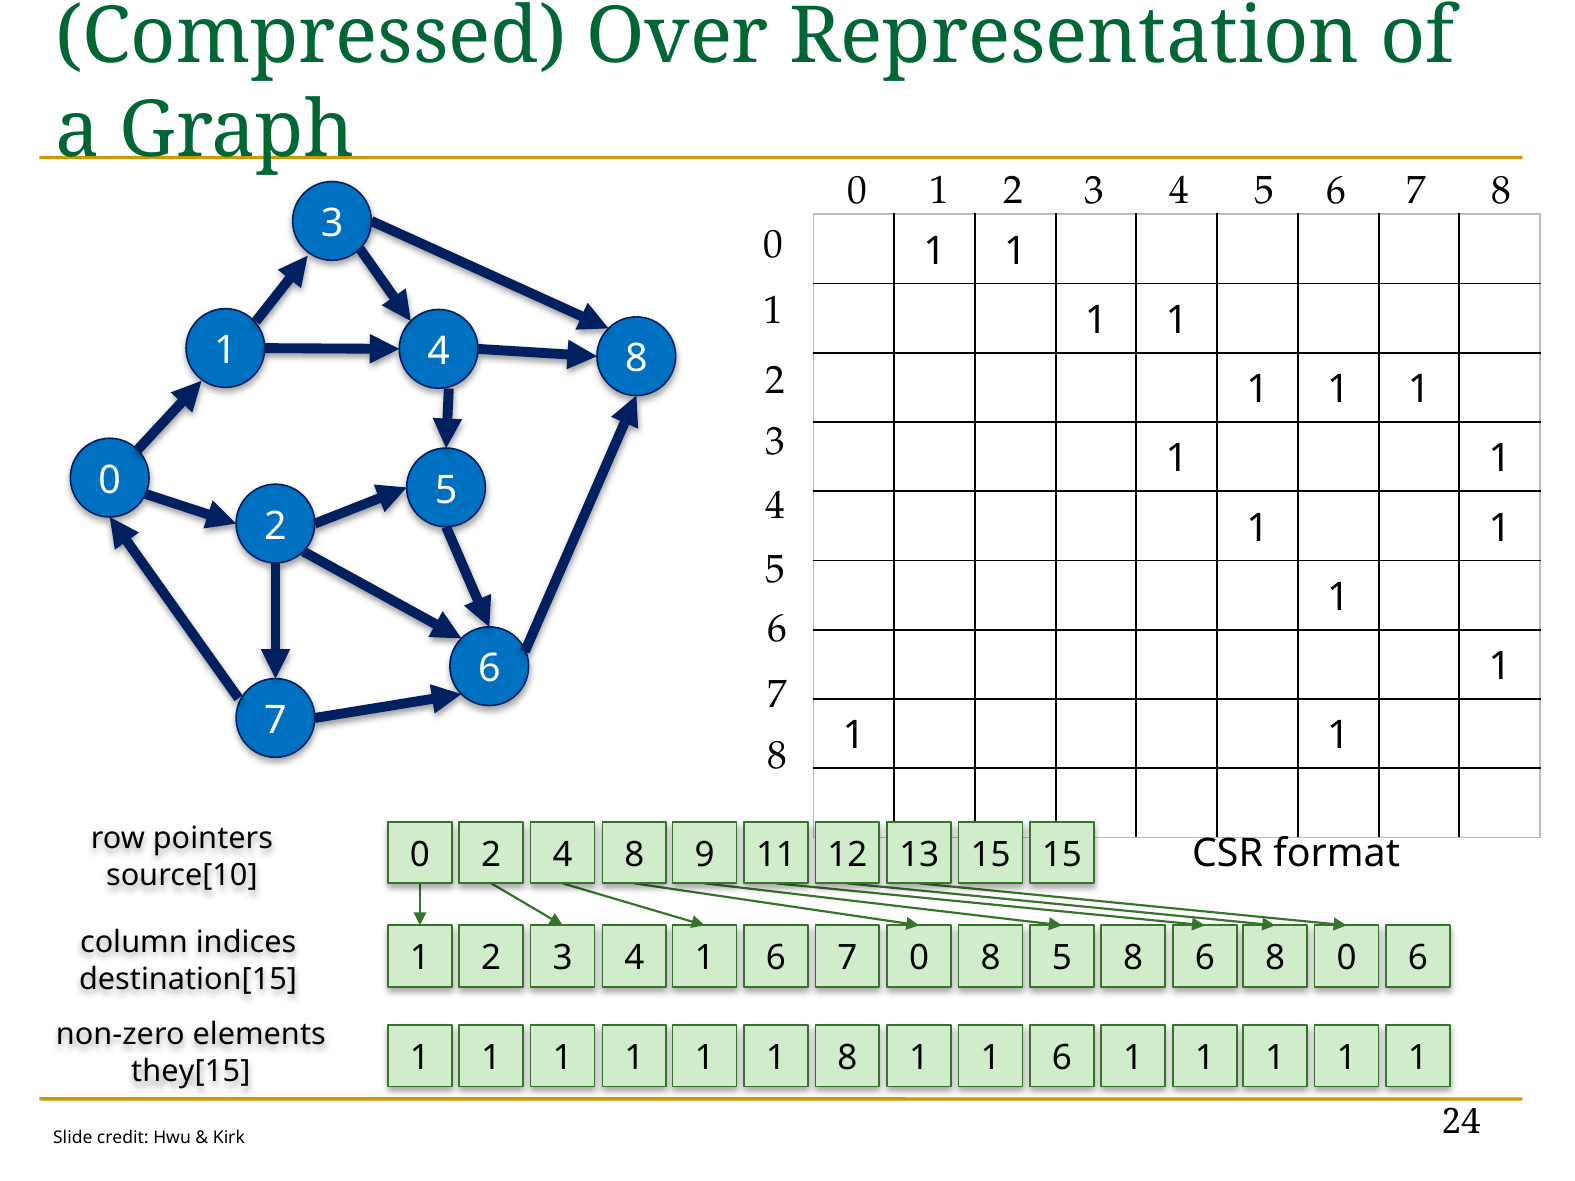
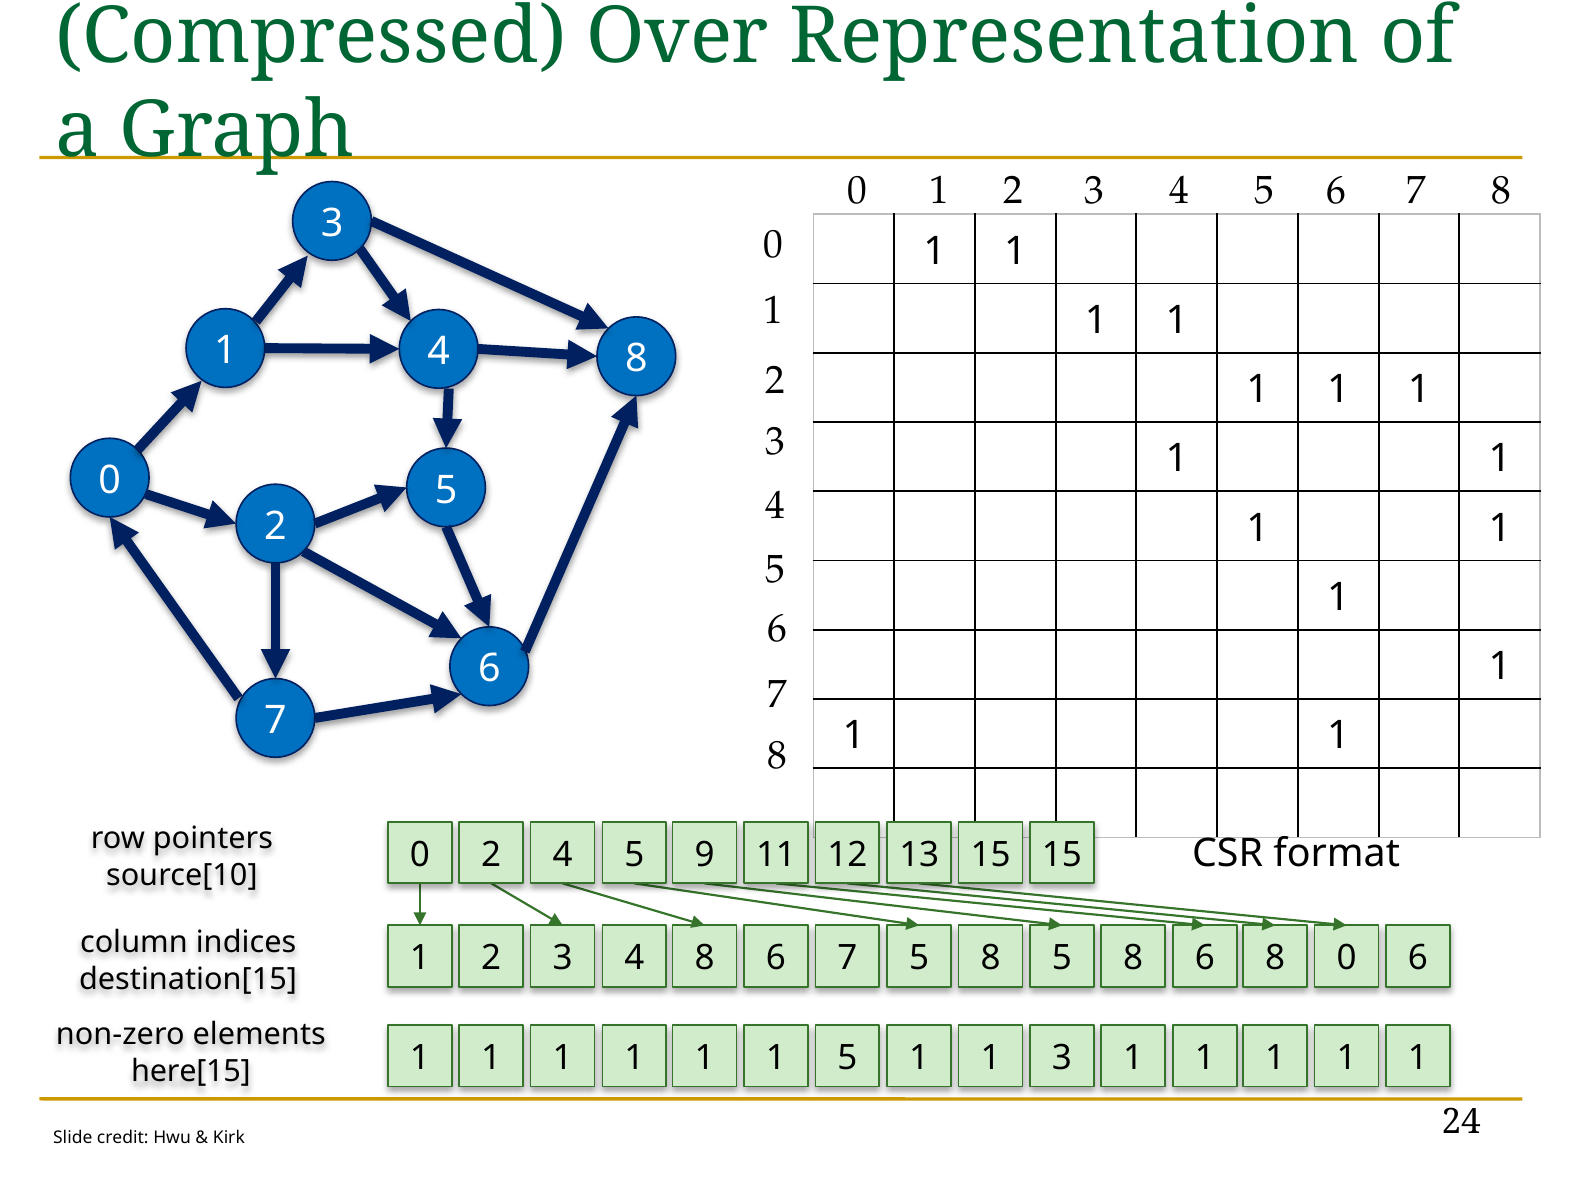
0 2 4 8: 8 -> 5 (634, 855)
4 1: 1 -> 8 (705, 959)
0: 0 -> 5 (919, 959)
1 8: 8 -> 5 (847, 1058)
1 1 6: 6 -> 3 (1062, 1058)
they[15: they[15 -> here[15 (191, 1072)
